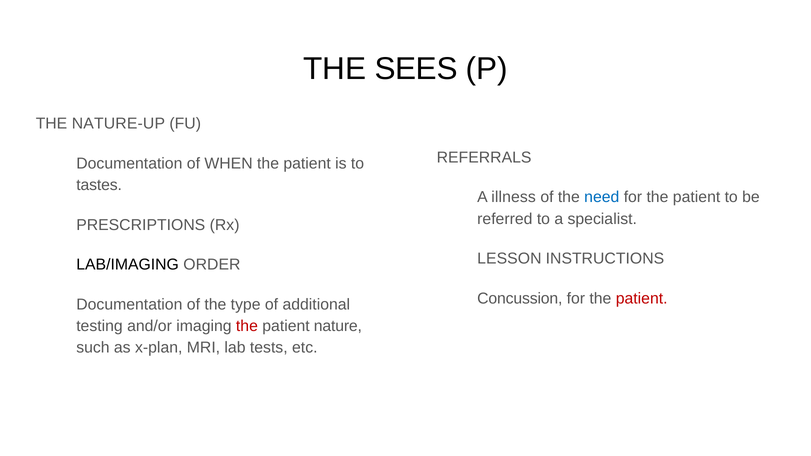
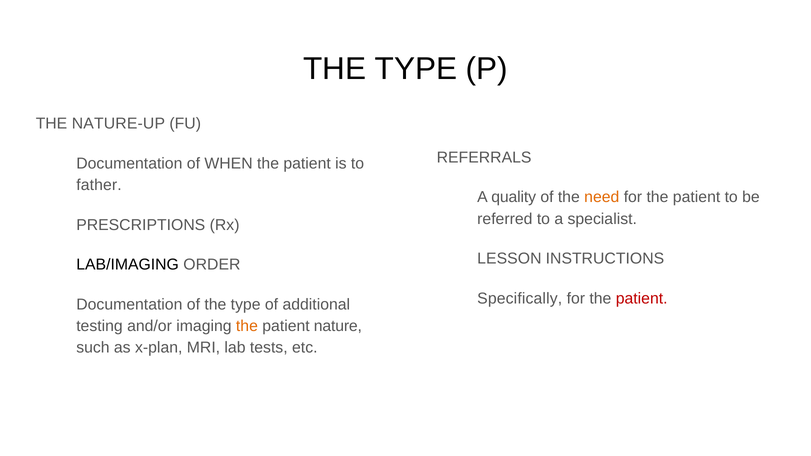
SEES: SEES -> TYPE (416, 69)
tastes: tastes -> father (99, 185)
illness: illness -> quality (514, 197)
need colour: blue -> orange (602, 197)
Concussion: Concussion -> Specifically (520, 299)
the colour: red -> orange (247, 326)
